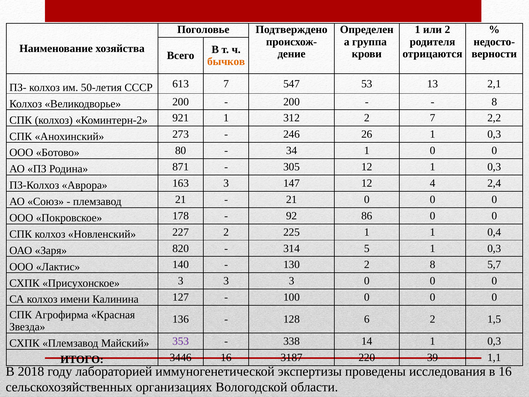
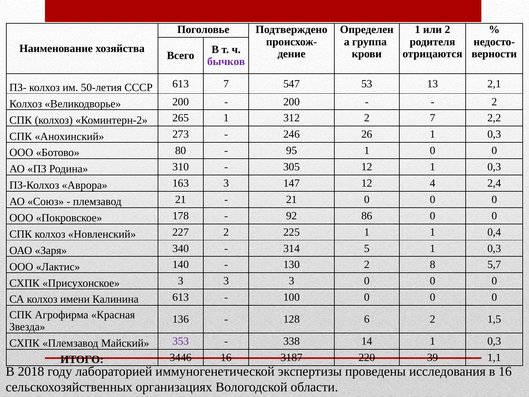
бычков colour: orange -> purple (226, 62)
8: 8 -> 2 (494, 102)
921: 921 -> 265 (181, 118)
34: 34 -> 95 (292, 151)
871: 871 -> 310 (181, 167)
820: 820 -> 340 (181, 248)
Калинина 127: 127 -> 613 (181, 297)
